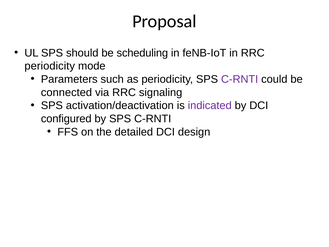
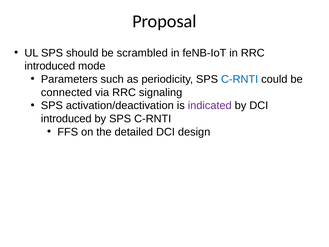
scheduling: scheduling -> scrambled (142, 53)
periodicity: periodicity -> introduced (50, 66)
C-RNTI colour: purple -> blue (240, 79)
configured: configured -> introduced (66, 119)
